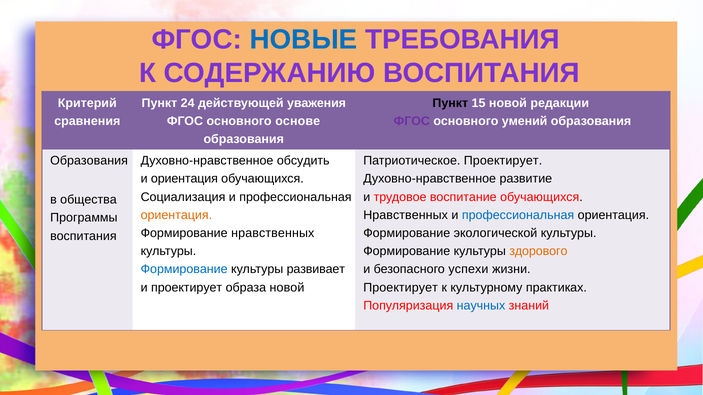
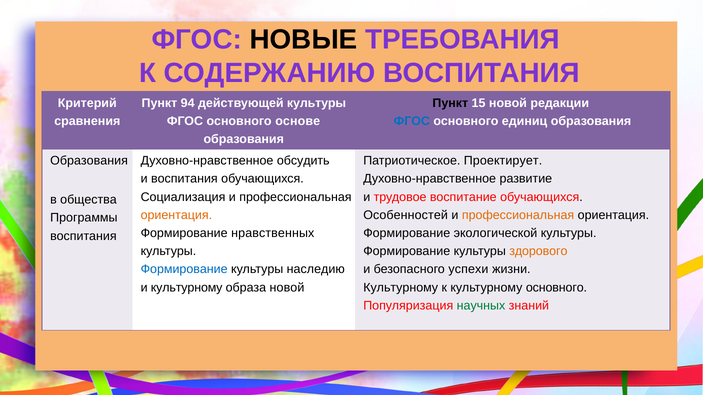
НОВЫЕ colour: blue -> black (303, 40)
24: 24 -> 94 (188, 103)
действующей уважения: уважения -> культуры (317, 103)
ФГОС colour: purple -> blue (412, 121)
умений: умений -> единиц (525, 121)
и ориентация: ориентация -> воспитания (184, 179)
Нравственных: Нравственных -> Особенностей (406, 215)
профессиональная colour: blue -> orange (518, 215)
развивает: развивает -> наследию (316, 270)
и проектирует: проектирует -> культурному (187, 288)
Проектирует: Проектирует -> Культурному (401, 288)
культурному практиках: практиках -> основного (556, 288)
научных colour: blue -> green (481, 306)
